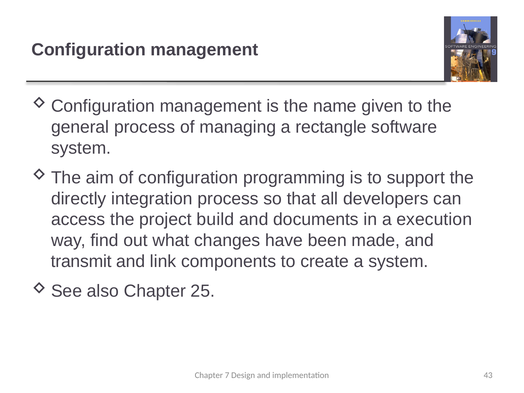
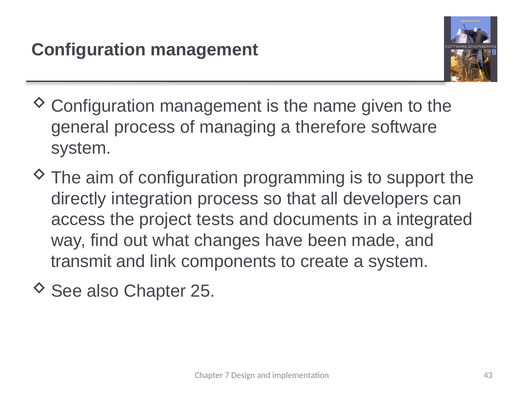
rectangle: rectangle -> therefore (331, 127)
build: build -> tests (215, 220)
execution: execution -> integrated (434, 220)
